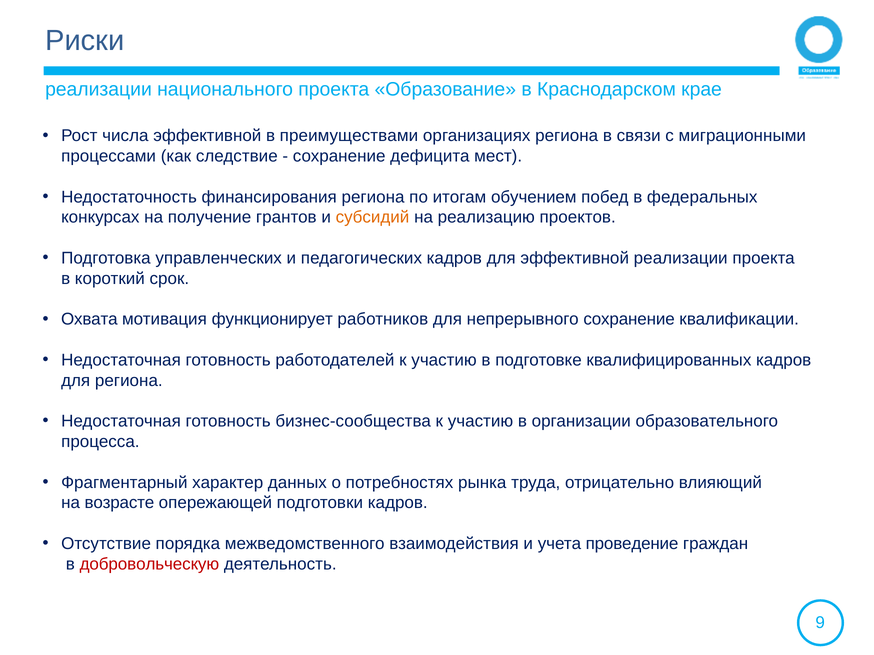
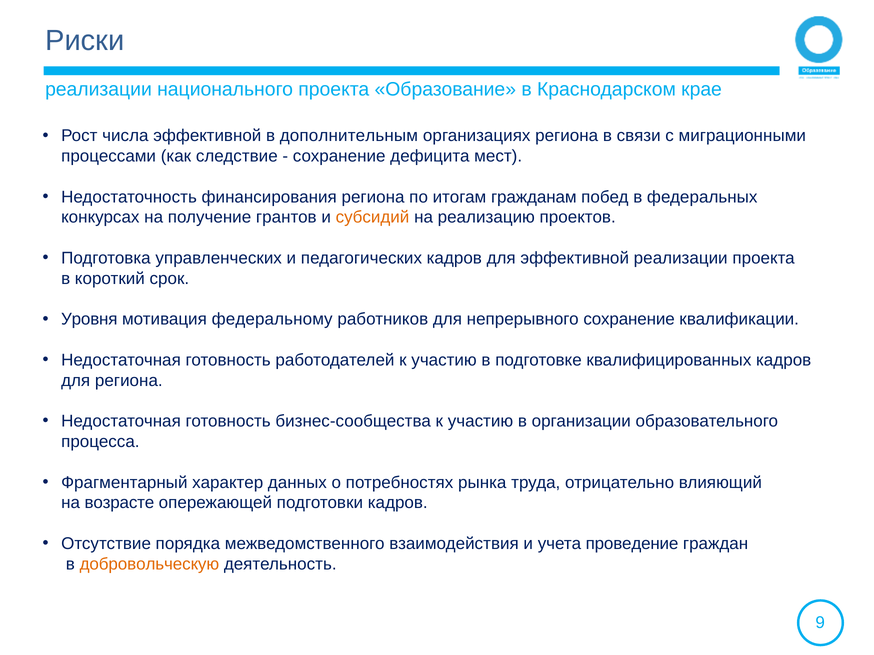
преимуществами: преимуществами -> дополнительным (349, 136)
обучением: обучением -> гражданам (534, 197)
Охвата: Охвата -> Уровня (89, 320)
функционирует: функционирует -> федеральному (272, 320)
добровольческую colour: red -> orange (149, 564)
